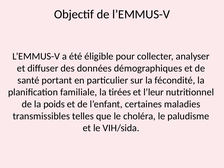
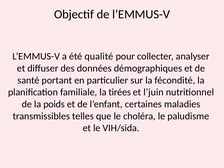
éligible: éligible -> qualité (99, 56)
l’leur: l’leur -> l’juin (153, 92)
